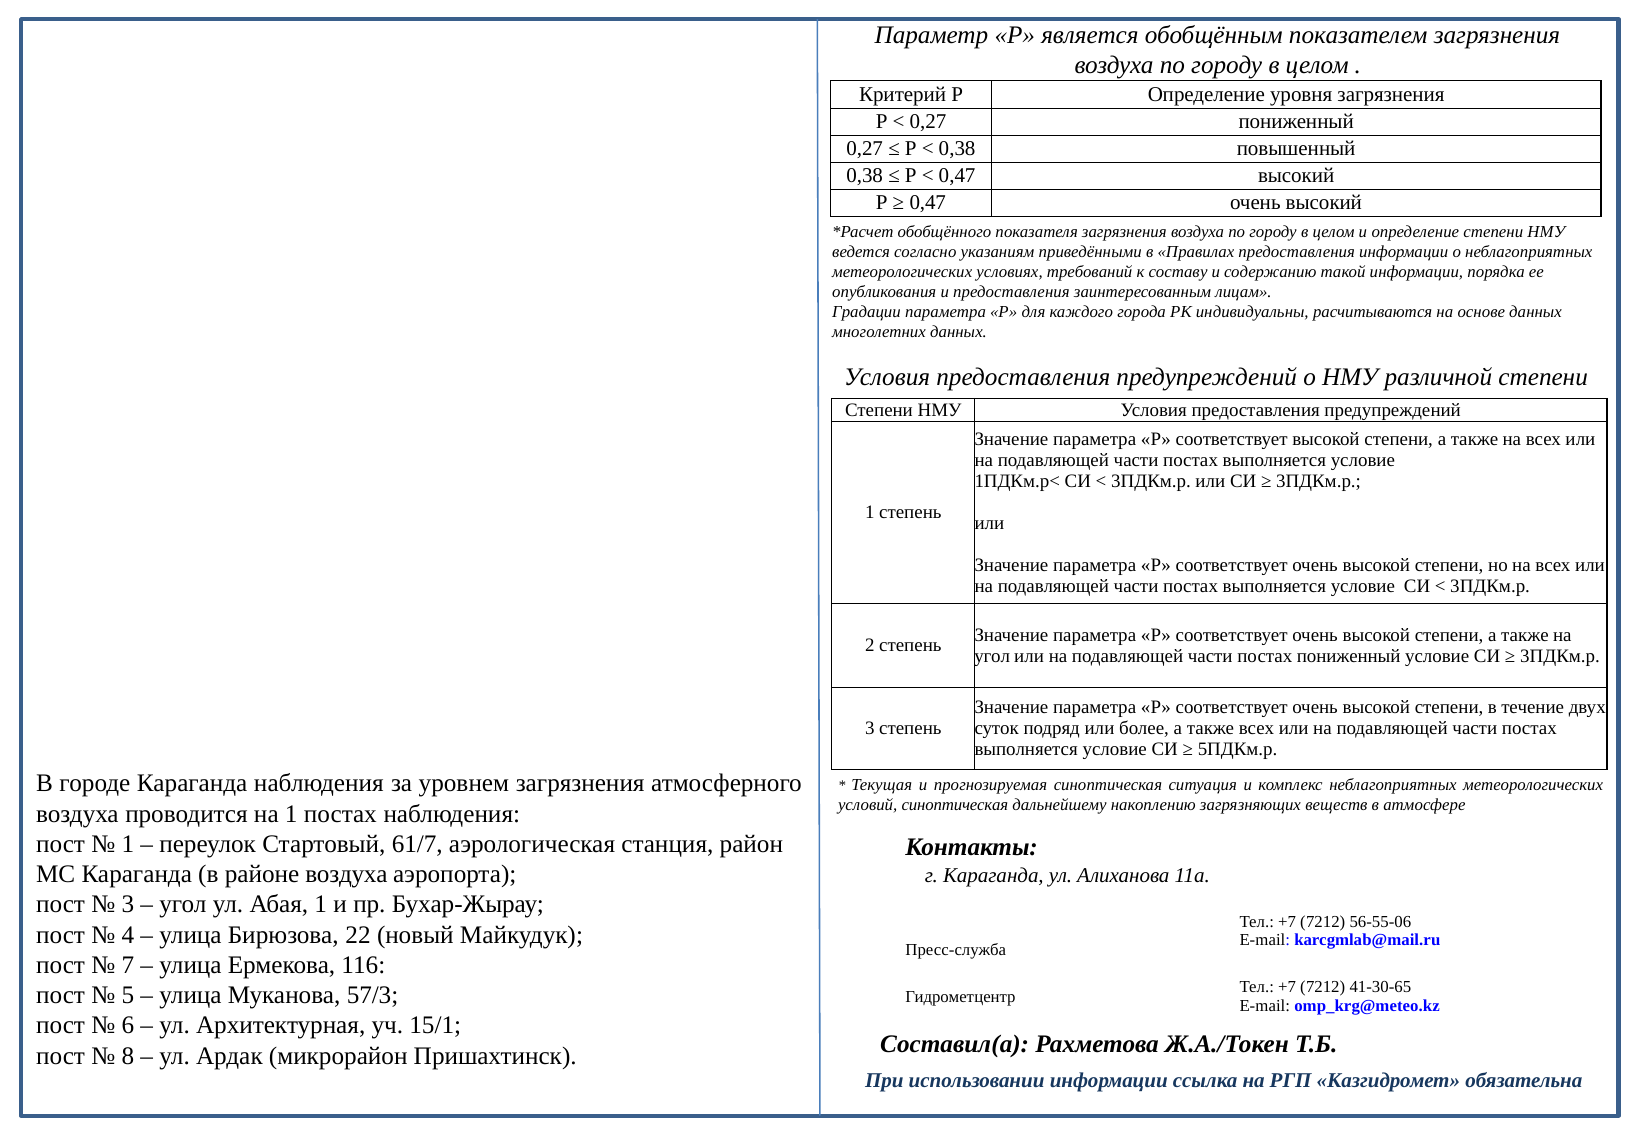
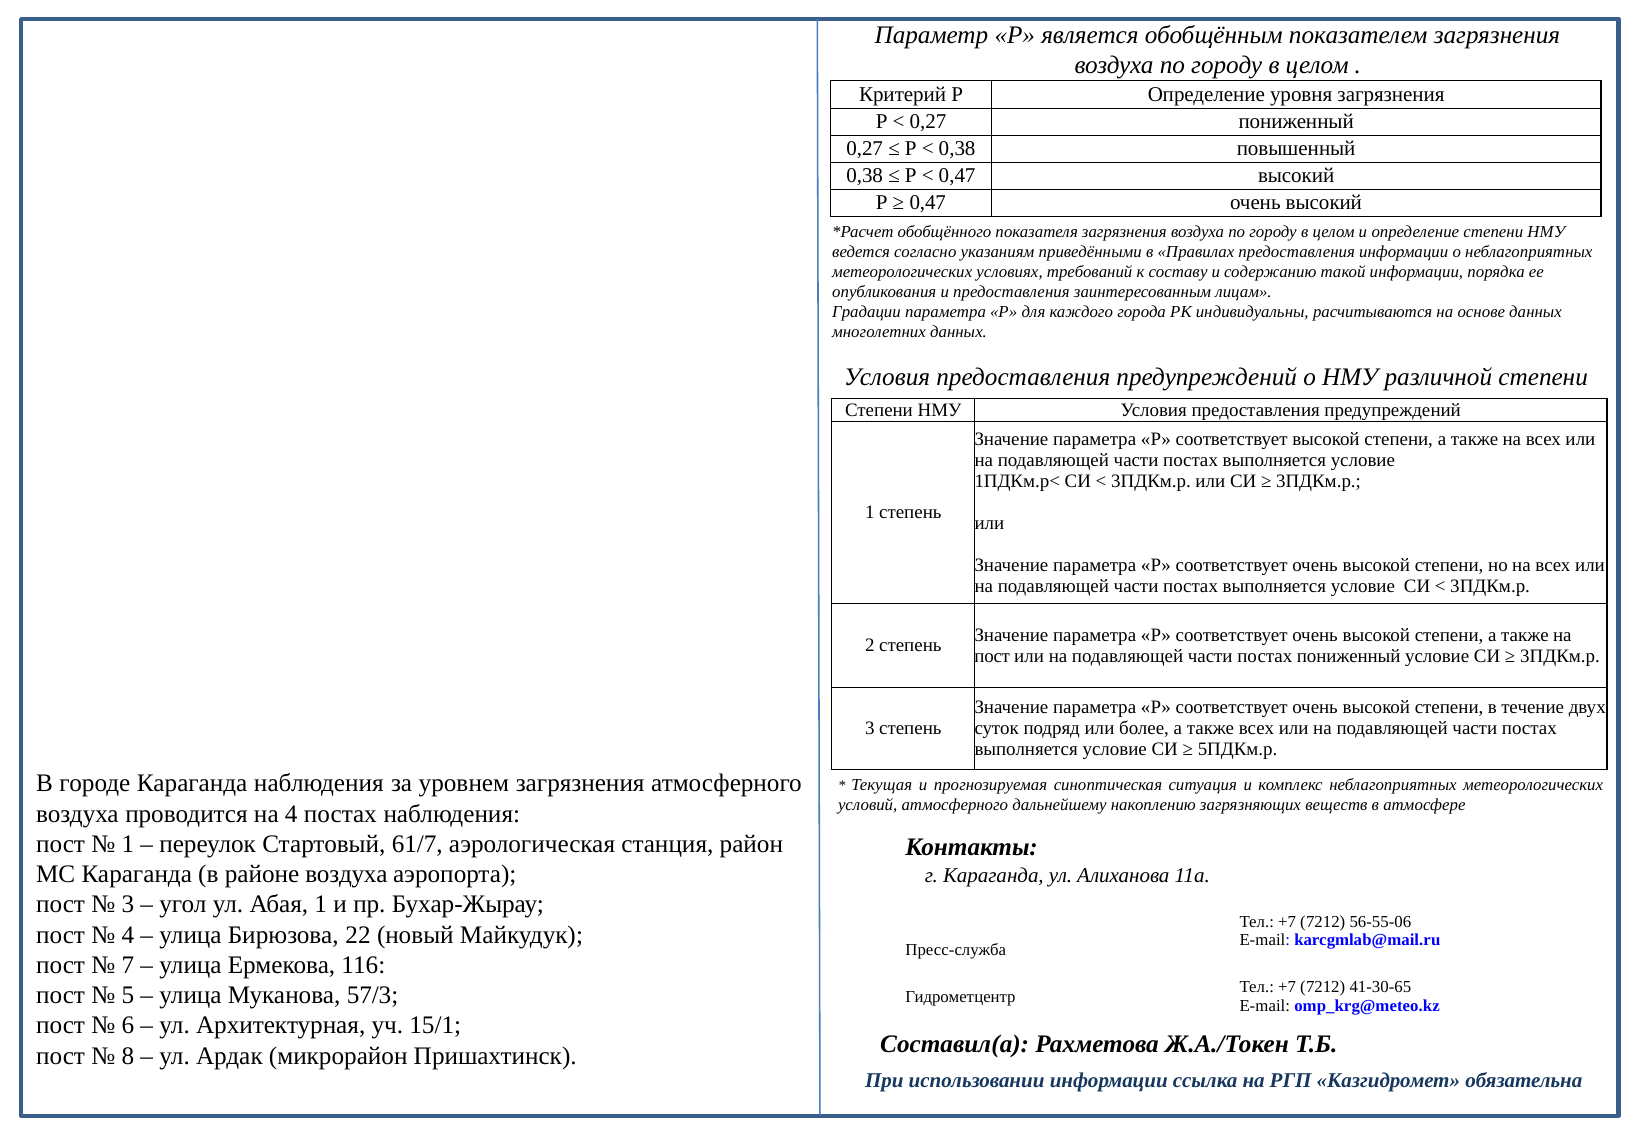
угол: угол -> пост (992, 656)
условий синоптическая: синоптическая -> атмосферного (955, 805)
на 1: 1 -> 4 (291, 814)
